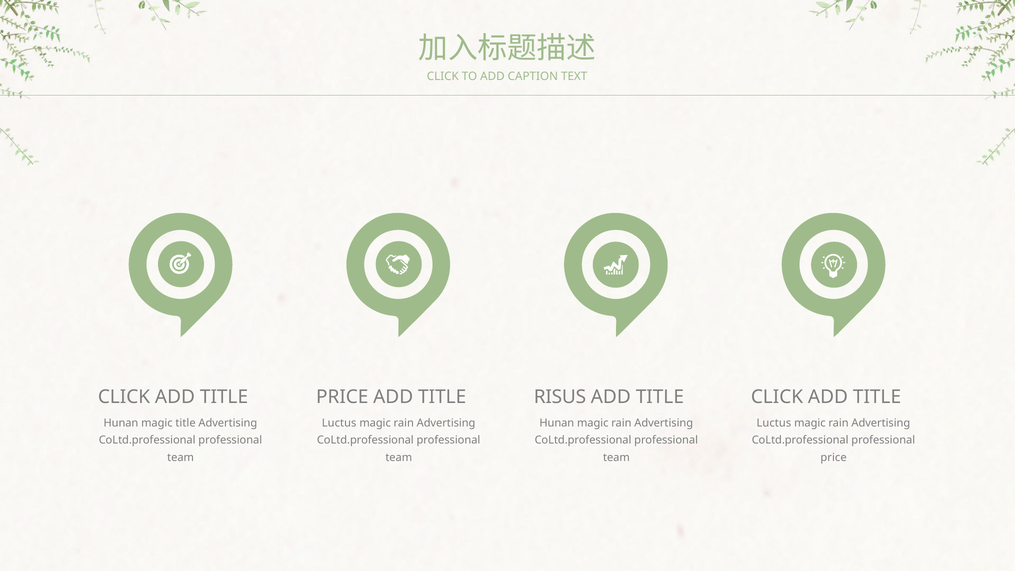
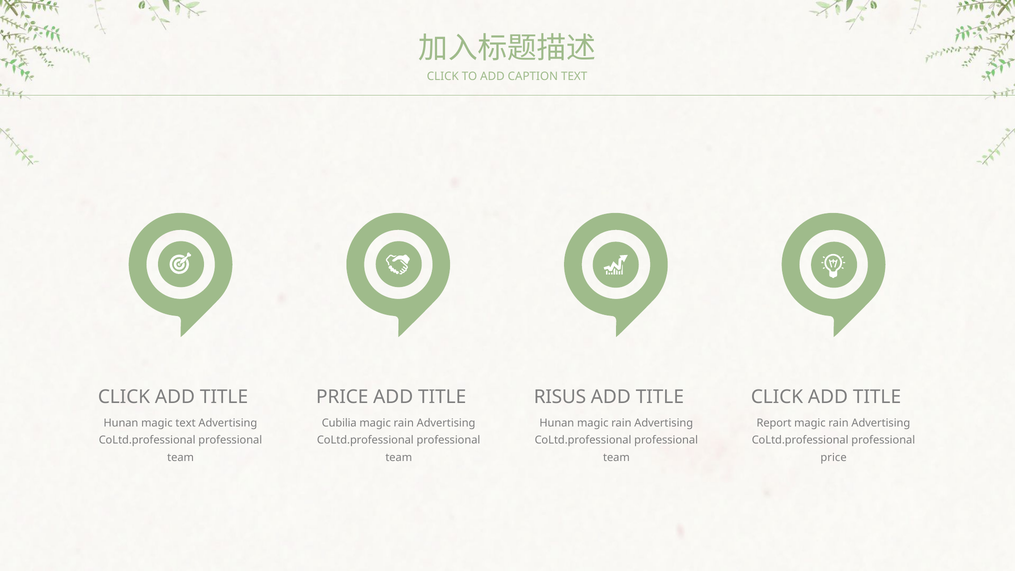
magic title: title -> text (186, 423)
Luctus: Luctus -> Cubilia (339, 423)
Luctus: Luctus -> Report (774, 423)
